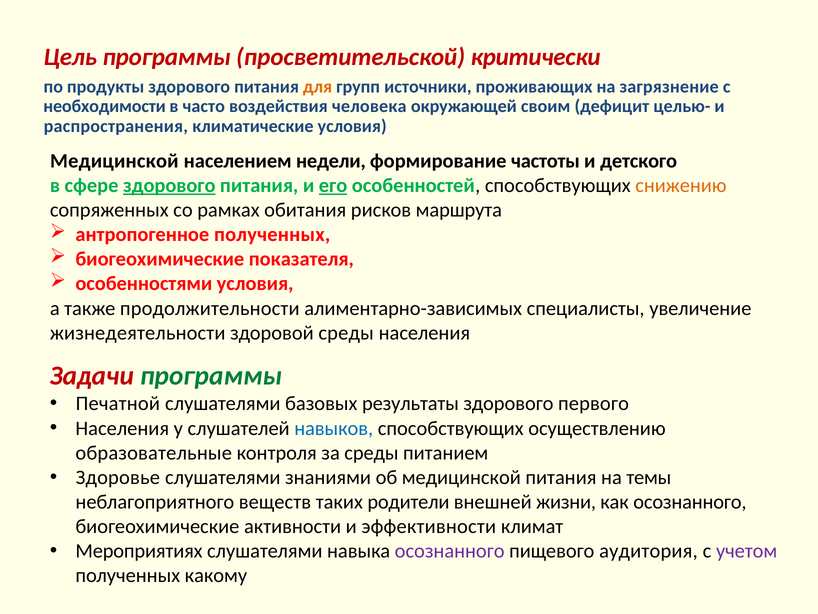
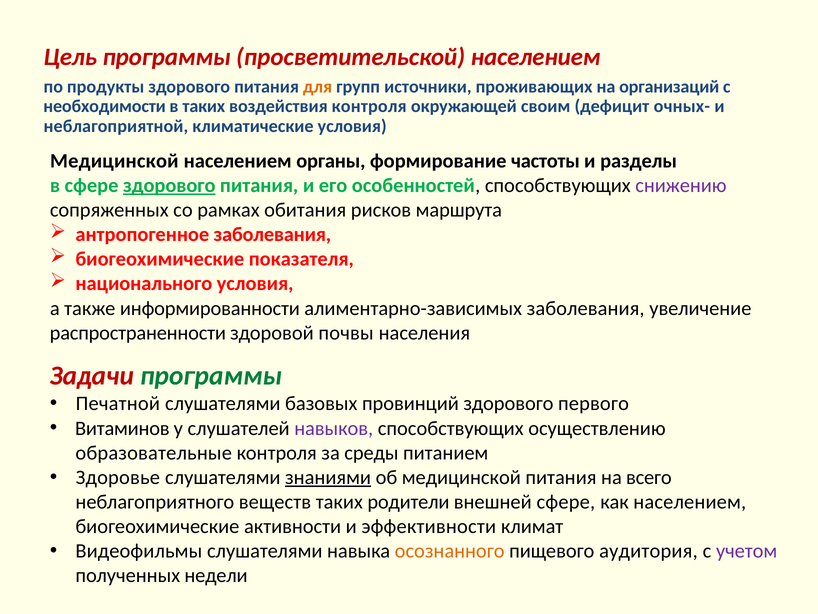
просветительской критически: критически -> населением (536, 57)
загрязнение: загрязнение -> организаций (669, 87)
в часто: часто -> таких (204, 106)
воздействия человека: человека -> контроля (369, 106)
целью-: целью- -> очных- (682, 106)
распространения: распространения -> неблагоприятной (116, 126)
недели: недели -> органы (331, 161)
детского: детского -> разделы (639, 161)
его underline: present -> none (333, 185)
снижению colour: orange -> purple (681, 185)
антропогенное полученных: полученных -> заболевания (272, 234)
особенностями: особенностями -> национального (144, 284)
продолжительности: продолжительности -> информированности (210, 308)
алиментарно-зависимых специалисты: специалисты -> заболевания (586, 308)
жизнедеятельности: жизнедеятельности -> распространенности (138, 333)
здоровой среды: среды -> почвы (346, 333)
результаты: результаты -> провинций (410, 403)
Населения: Населения -> Витаминов (122, 428)
навыков colour: blue -> purple (334, 428)
знаниями underline: none -> present (328, 477)
темы: темы -> всего (649, 477)
внешней жизни: жизни -> сфере (566, 502)
как осознанного: осознанного -> населением (690, 502)
Мероприятиях: Мероприятиях -> Видеофильмы (139, 551)
осознанного colour: purple -> orange (450, 551)
какому: какому -> недели (216, 575)
